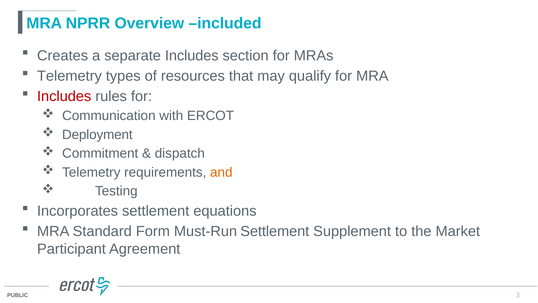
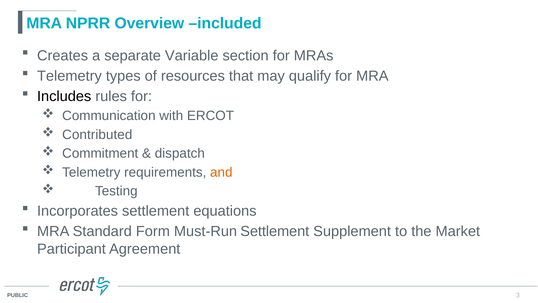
separate Includes: Includes -> Variable (192, 55)
Includes colour: red -> black (64, 96)
Deployment: Deployment -> Contributed (97, 134)
